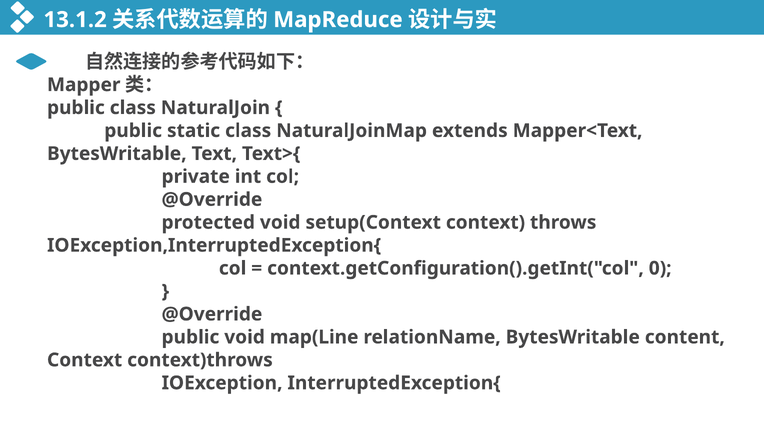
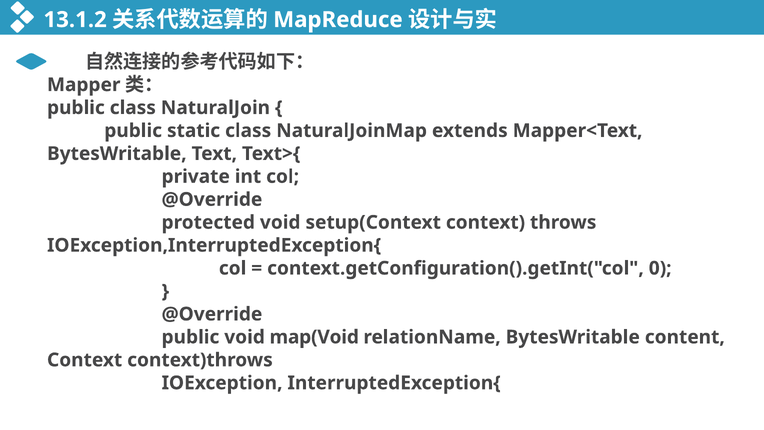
map(Line: map(Line -> map(Void (314, 337)
